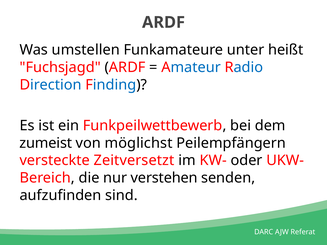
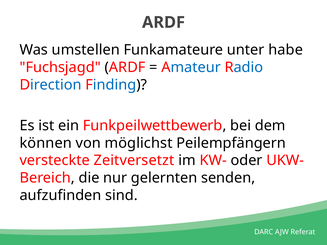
heißt: heißt -> habe (286, 50)
zumeist: zumeist -> können (46, 143)
verstehen: verstehen -> gelernten (164, 178)
